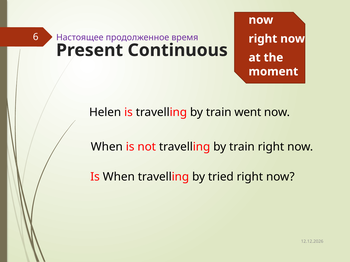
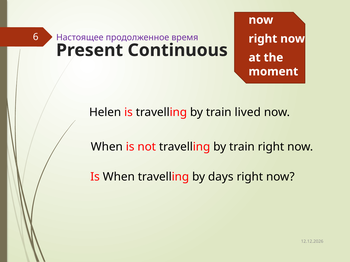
went: went -> lived (248, 113)
tried: tried -> days (221, 177)
